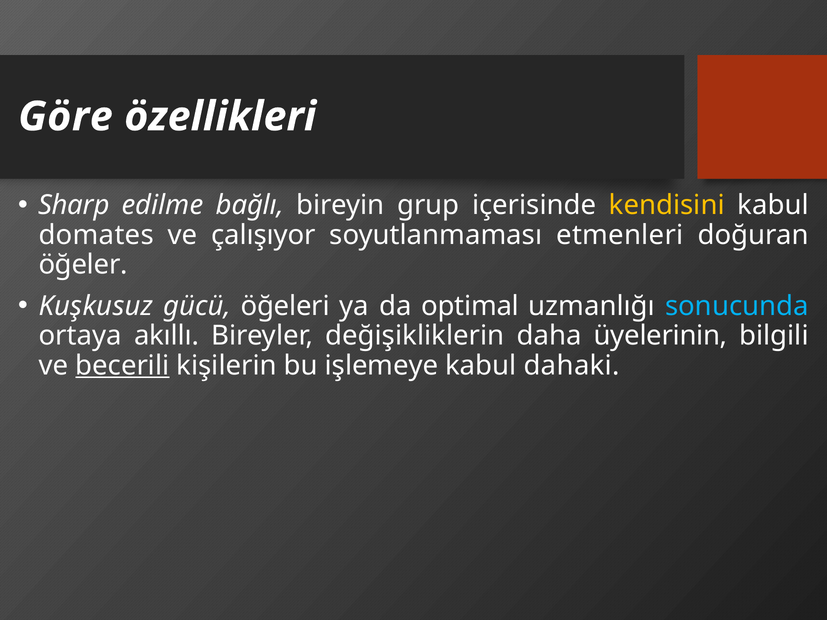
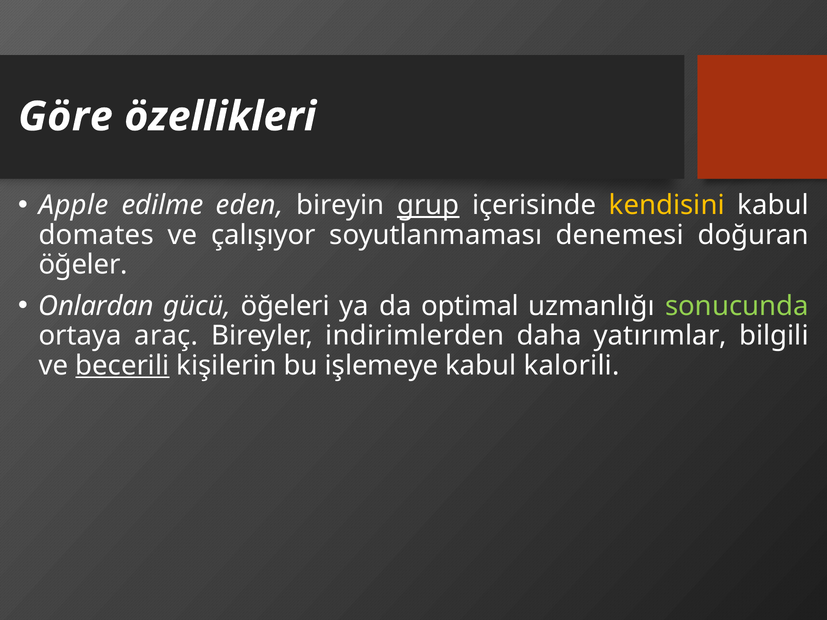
Sharp: Sharp -> Apple (74, 205)
bağlı: bağlı -> eden (250, 205)
grup underline: none -> present (428, 205)
etmenleri: etmenleri -> denemesi (620, 235)
Kuşkusuz: Kuşkusuz -> Onlardan (96, 306)
sonucunda colour: light blue -> light green (737, 306)
akıllı: akıllı -> araç (166, 336)
değişikliklerin: değişikliklerin -> indirimlerden (415, 336)
üyelerinin: üyelerinin -> yatırımlar (660, 336)
dahaki: dahaki -> kalorili (572, 366)
